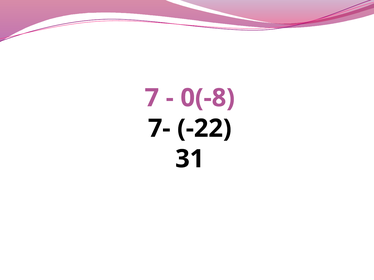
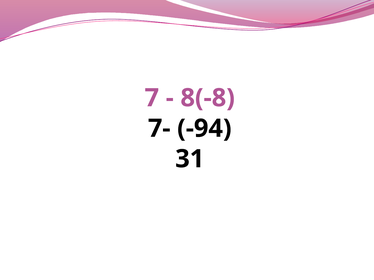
0(-8: 0(-8 -> 8(-8 (208, 98)
-22: -22 -> -94 (204, 129)
